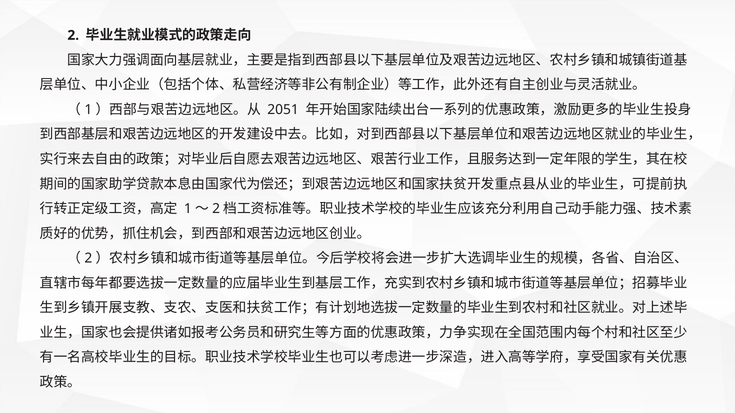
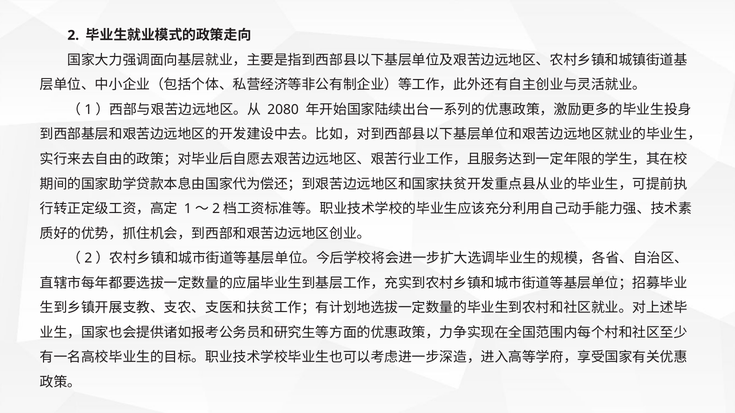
2051: 2051 -> 2080 (283, 110)
